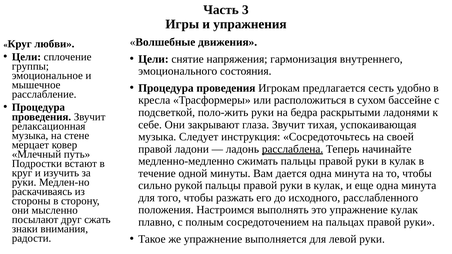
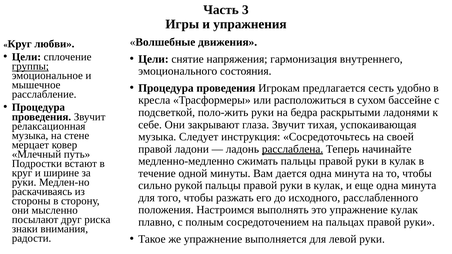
группы underline: none -> present (30, 66)
изучить: изучить -> ширине (61, 173)
сжать: сжать -> риска (97, 220)
